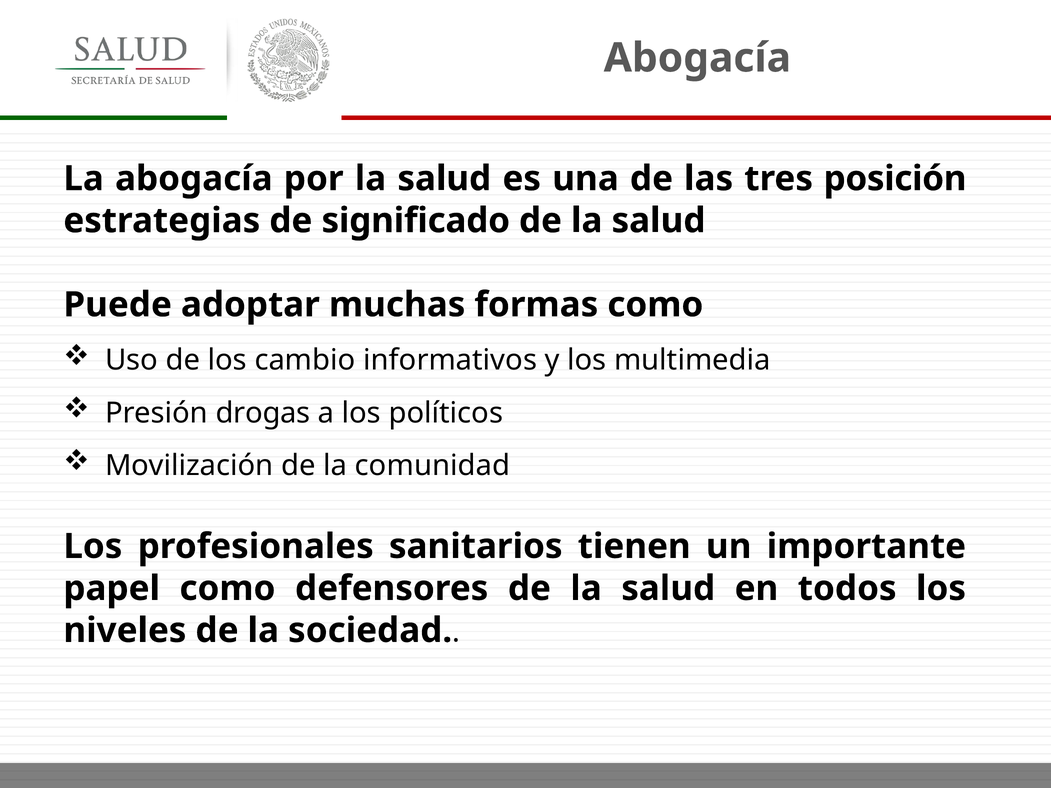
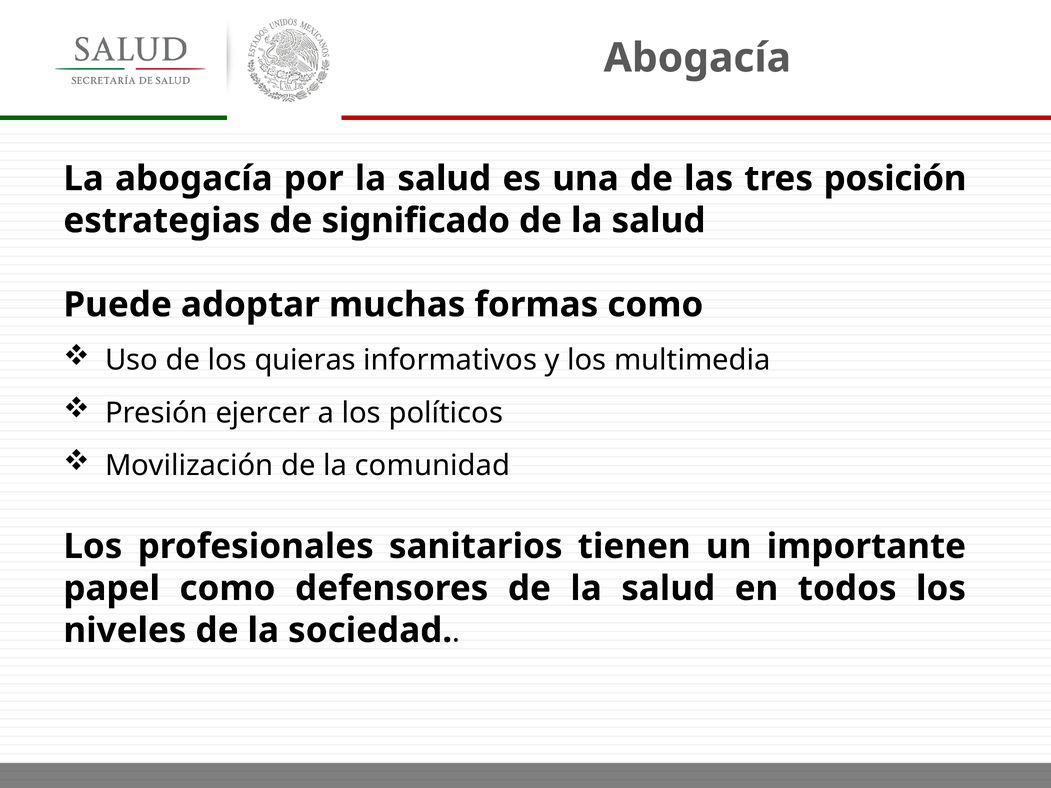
cambio: cambio -> quieras (305, 360)
drogas: drogas -> ejercer (263, 413)
